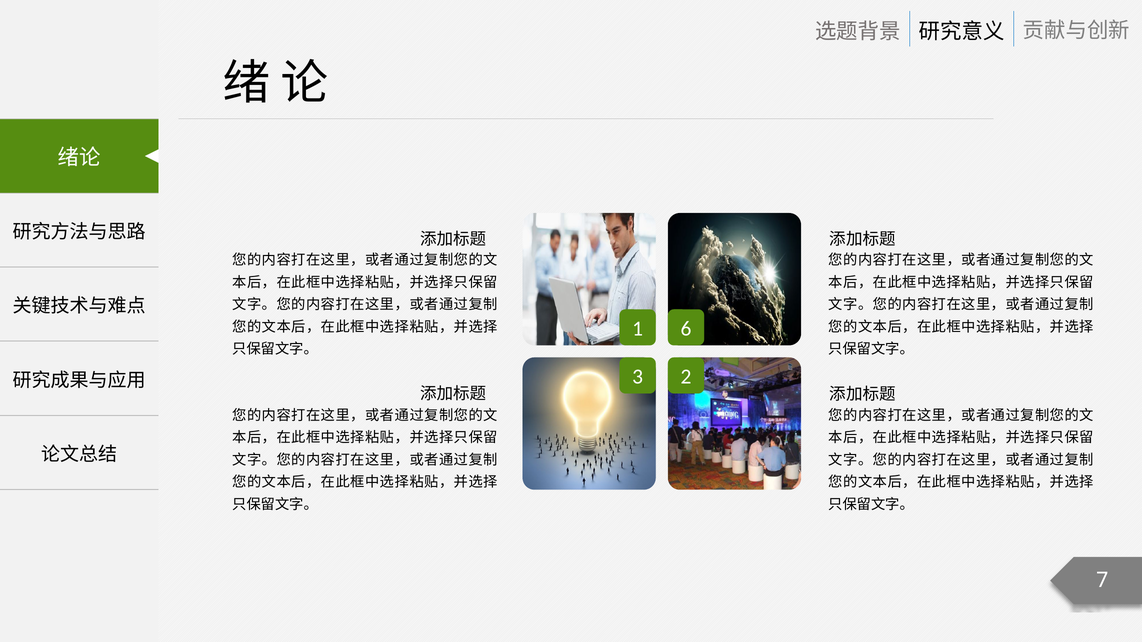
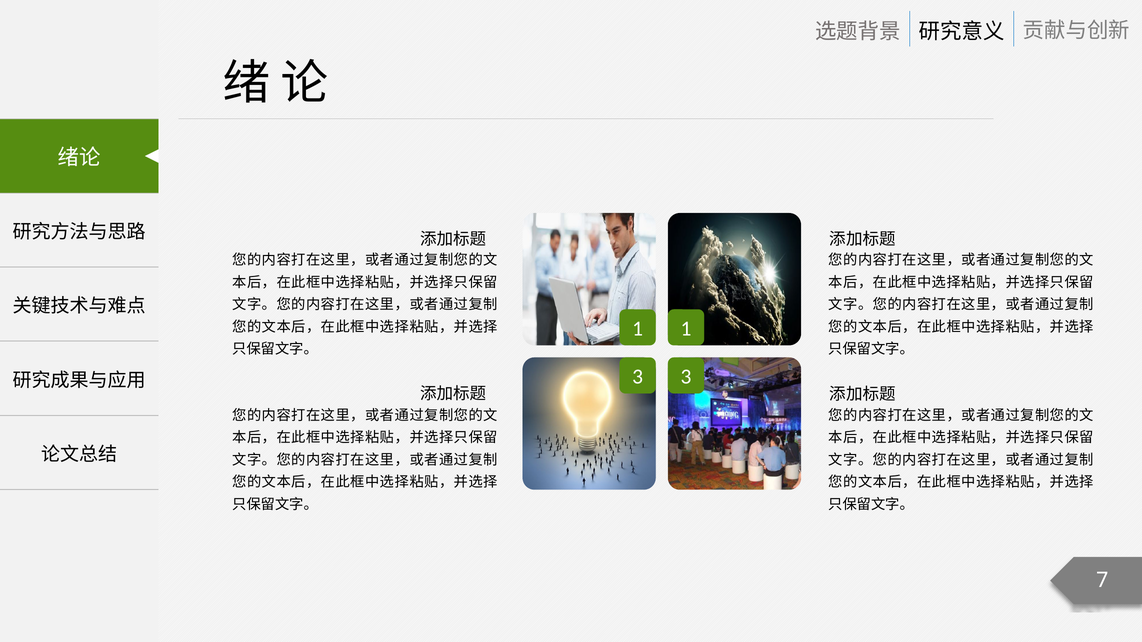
1 6: 6 -> 1 (686, 329)
3 2: 2 -> 3 (686, 377)
